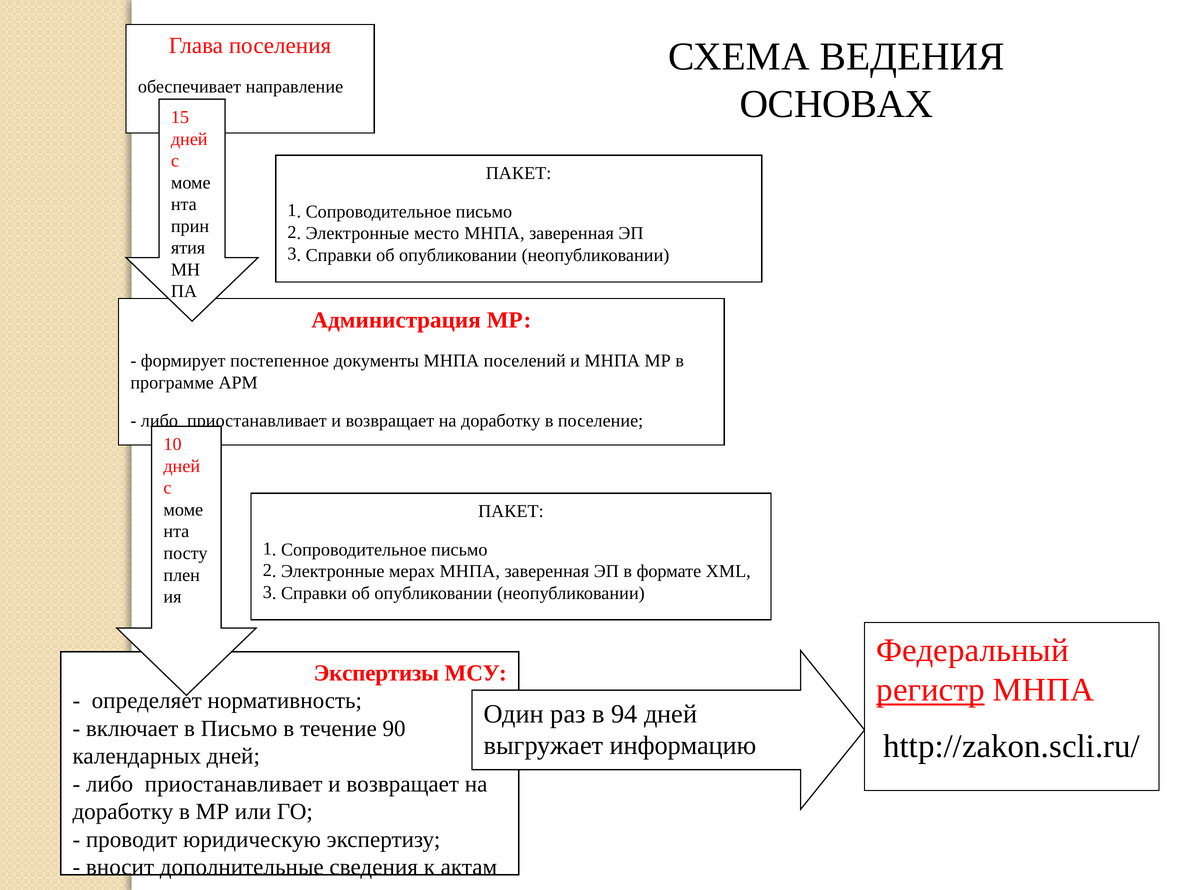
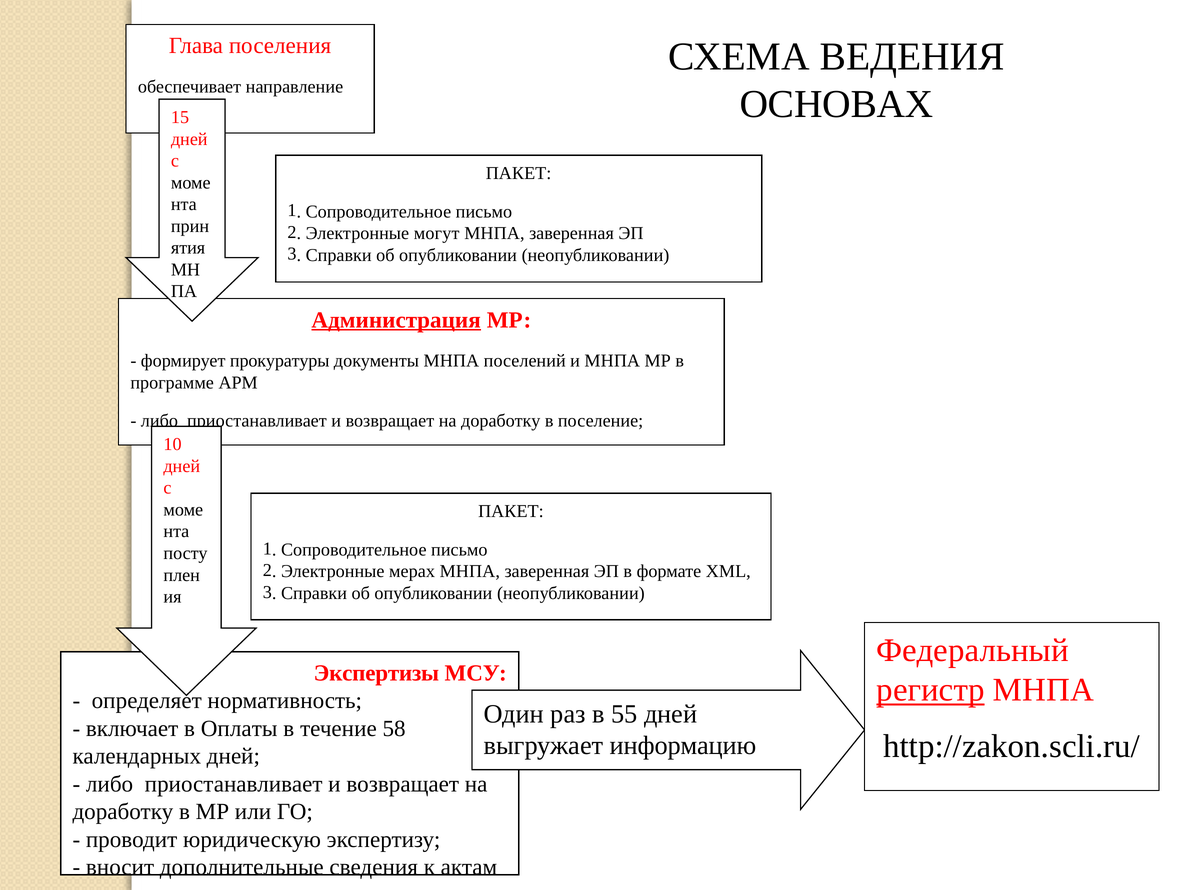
место: место -> могут (437, 233)
Администрация underline: none -> present (396, 320)
постепенное: постепенное -> прокуратуры (280, 361)
94: 94 -> 55 (624, 714)
в Письмо: Письмо -> Оплаты (239, 729)
90: 90 -> 58 (394, 729)
